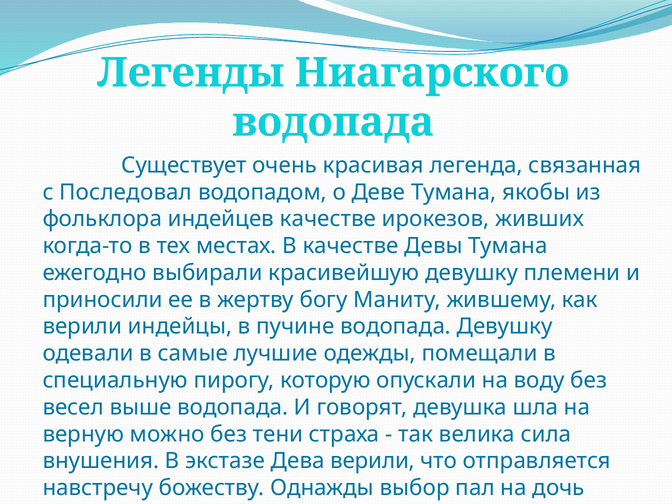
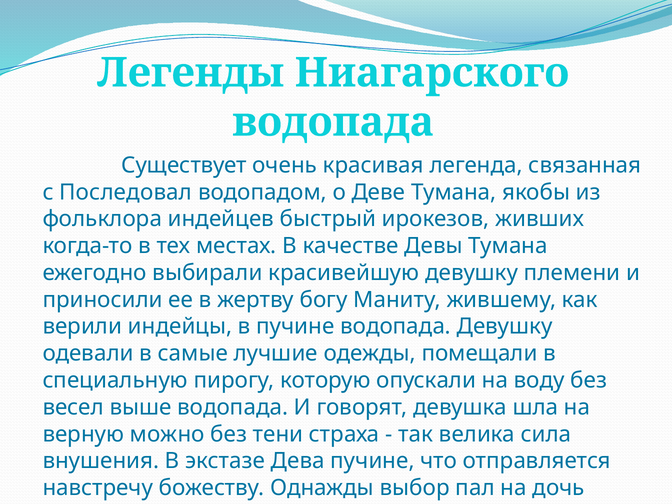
индейцев качестве: качестве -> быстрый (328, 219)
Дева верили: верили -> пучине (372, 461)
